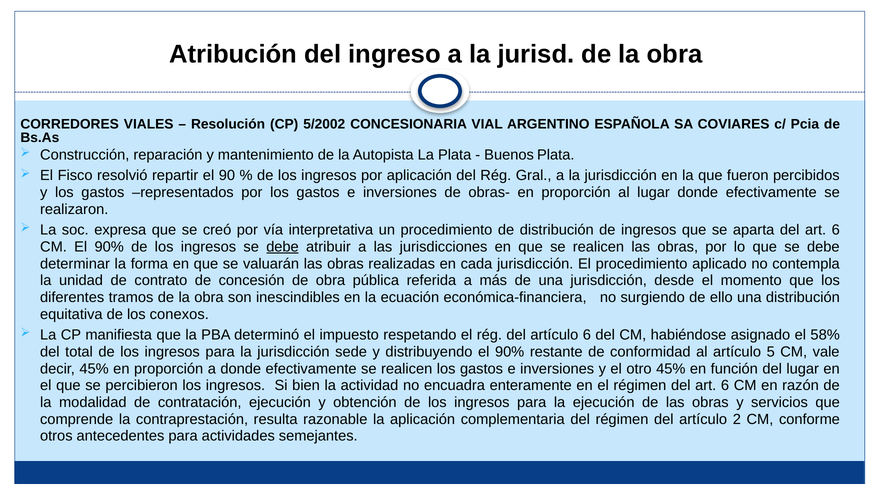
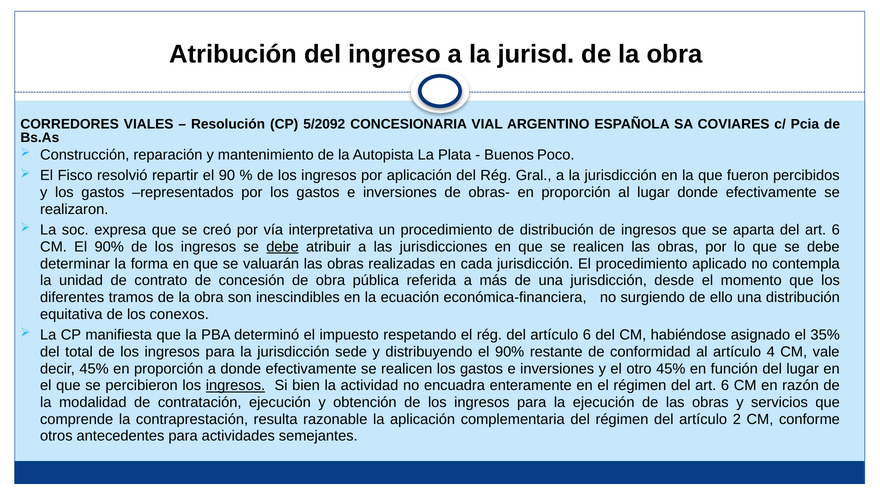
5/2002: 5/2002 -> 5/2092 (324, 124)
Buenos Plata: Plata -> Poco (556, 155)
58%: 58% -> 35% (825, 335)
5: 5 -> 4 (771, 352)
ingresos underline: none -> present (235, 386)
